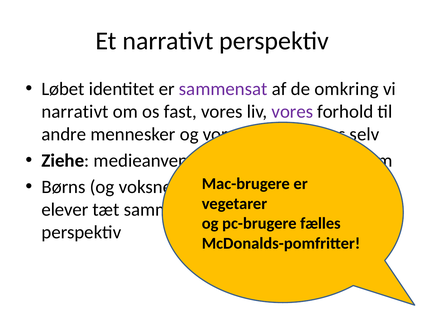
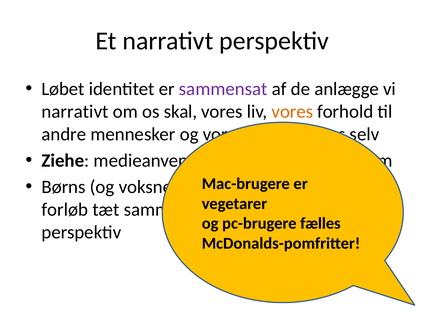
omkring: omkring -> anlægge (347, 89)
fast: fast -> skal (180, 112)
vores colour: purple -> orange (292, 112)
elever: elever -> forløb (65, 210)
